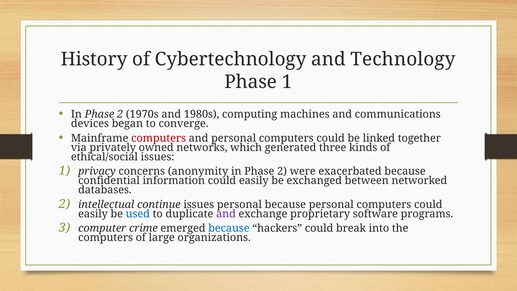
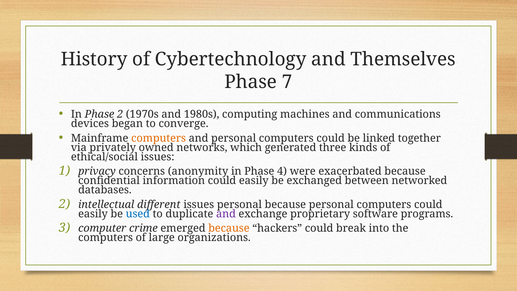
Technology: Technology -> Themselves (403, 59)
Phase 1: 1 -> 7 (287, 82)
computers colour: red -> orange (159, 138)
2: 2 -> 4 (282, 171)
continue: continue -> different (159, 204)
because colour: blue -> orange (229, 228)
